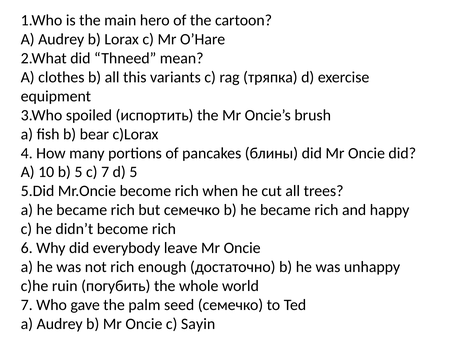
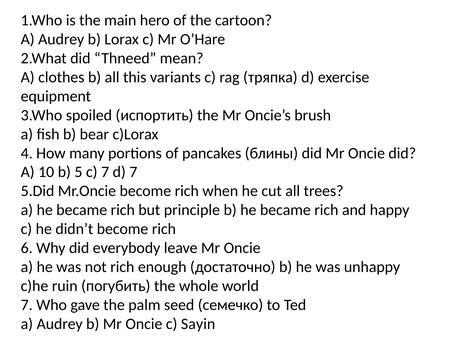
d 5: 5 -> 7 (133, 172)
but семeчко: семeчко -> principle (192, 210)
